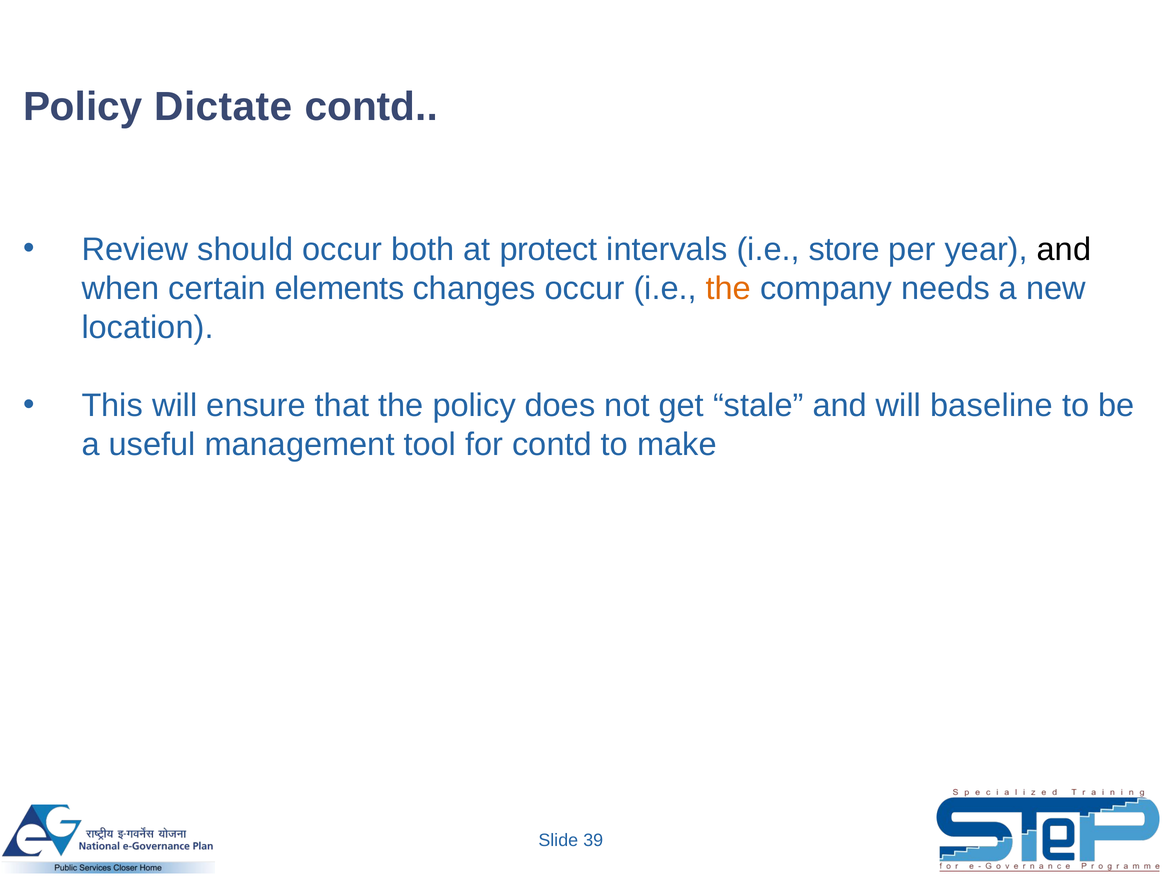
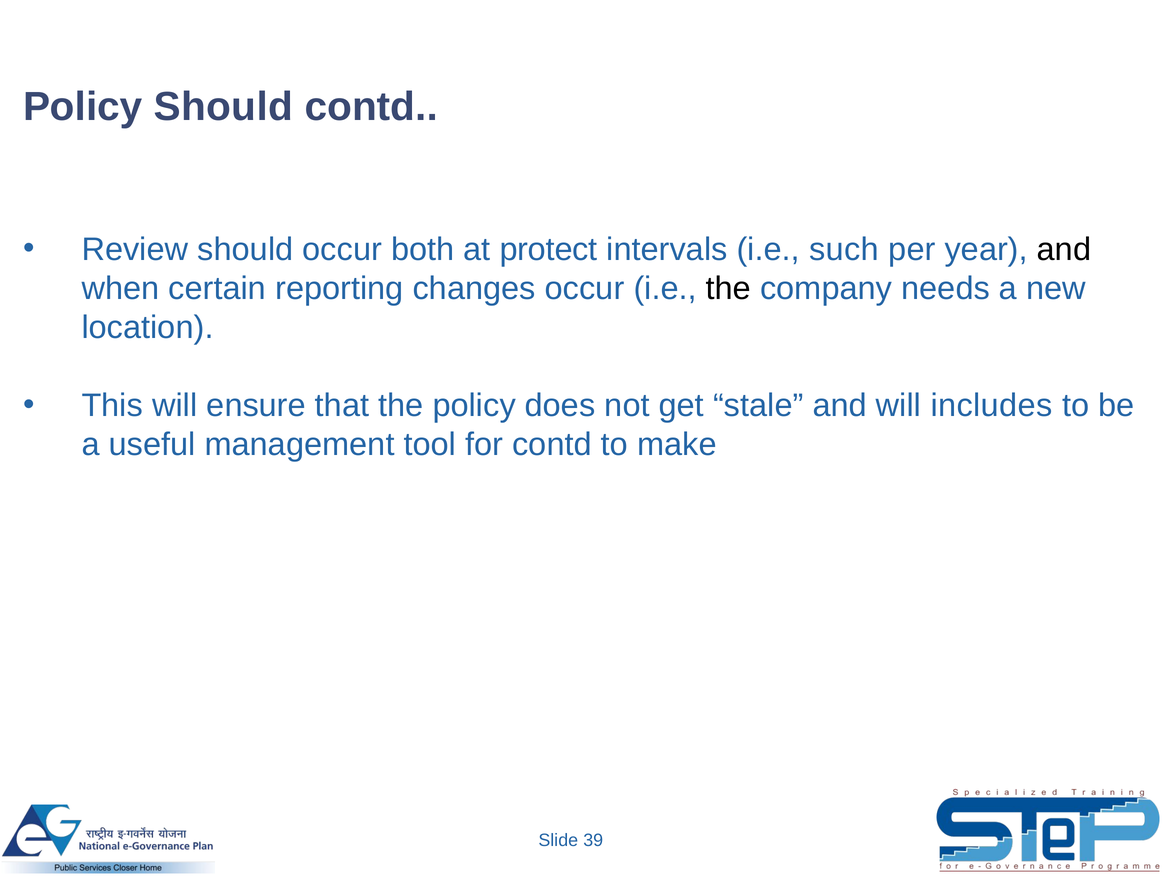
Policy Dictate: Dictate -> Should (223, 107)
store: store -> such (844, 250)
elements: elements -> reporting (339, 289)
the colour: orange -> black (728, 289)
baseline: baseline -> includes (991, 406)
